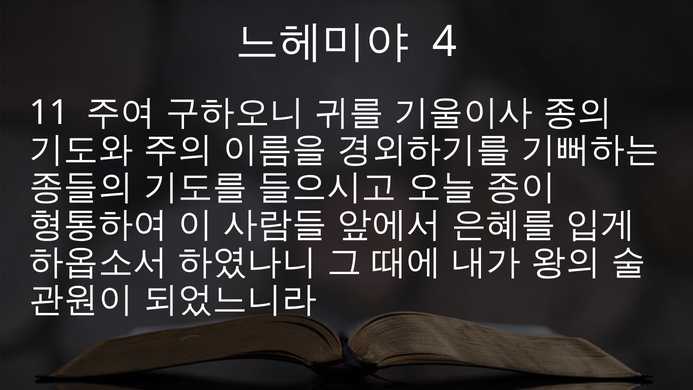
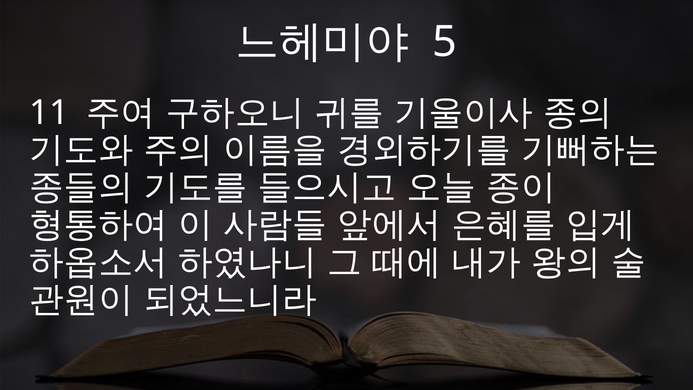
4: 4 -> 5 (445, 42)
